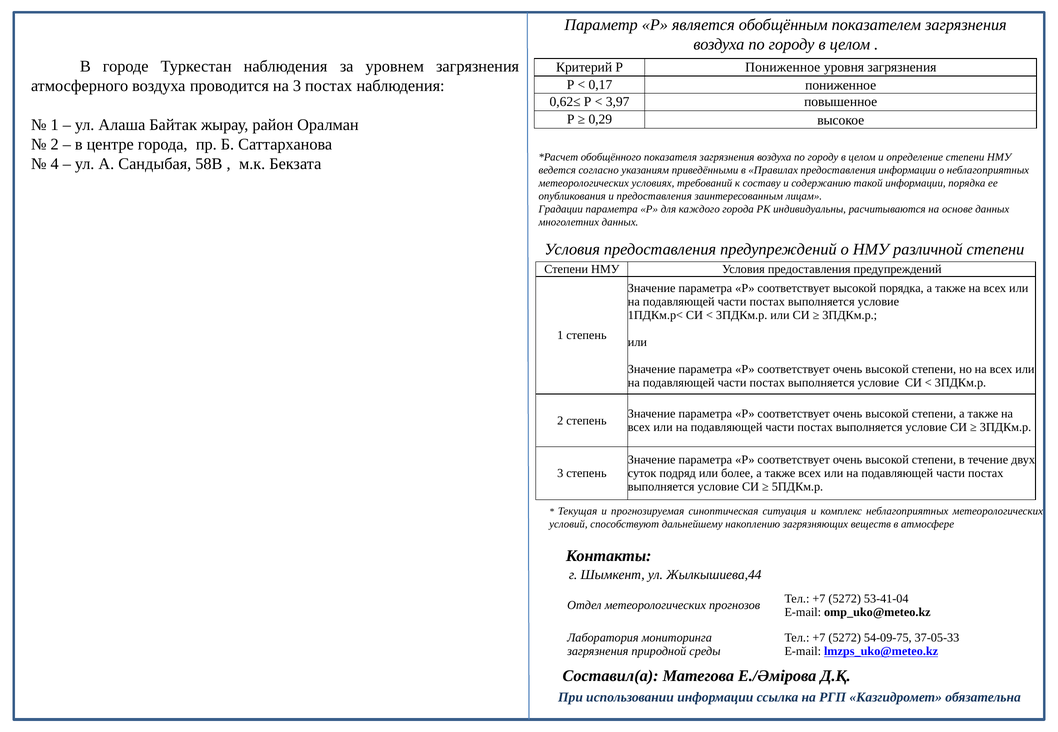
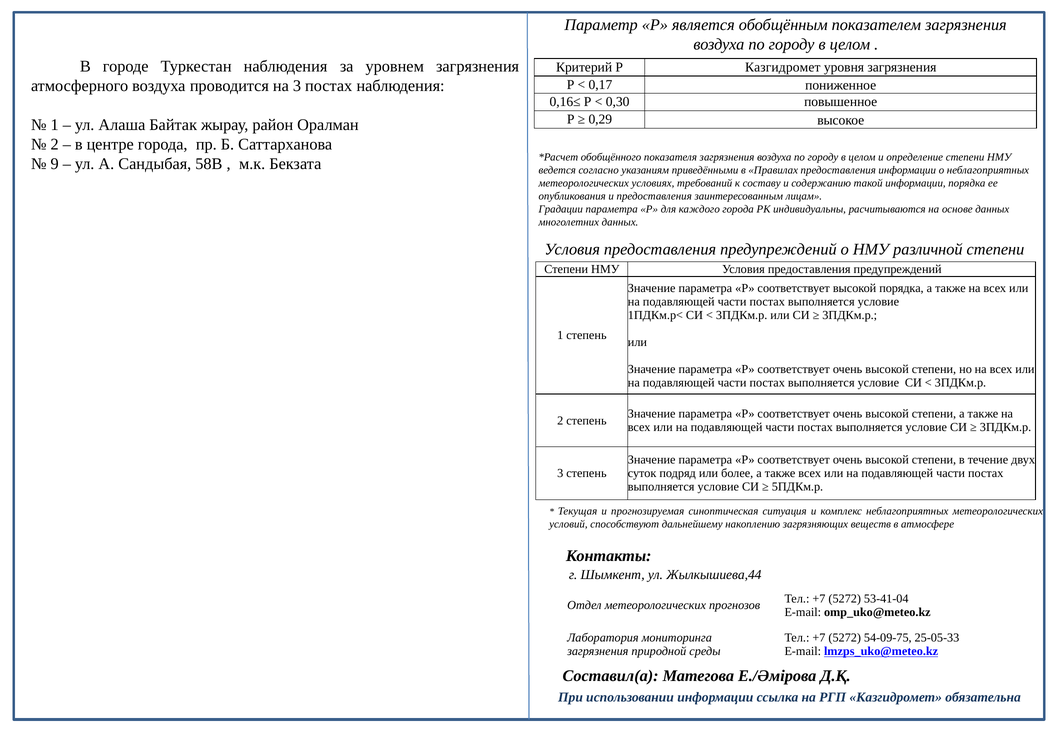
Р Пониженное: Пониженное -> Казгидромет (783, 67)
0,62≤: 0,62≤ -> 0,16≤ (565, 102)
3,97: 3,97 -> 0,30 (618, 102)
4: 4 -> 9 (55, 164)
37-05-33: 37-05-33 -> 25-05-33 (937, 638)
